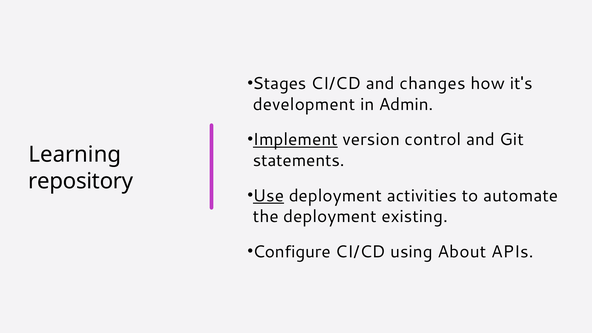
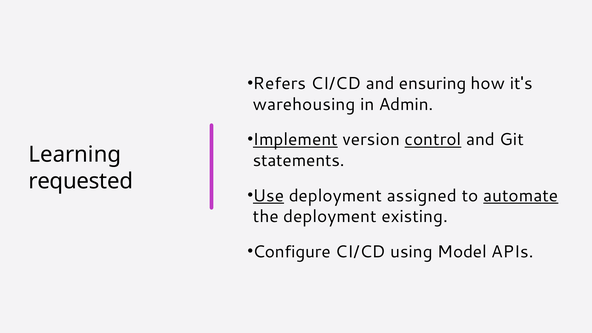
Stages: Stages -> Refers (279, 84)
changes: changes -> ensuring (433, 84)
development: development -> warehousing (304, 104)
control underline: none -> present (433, 140)
repository: repository -> requested (81, 181)
activities: activities -> assigned (422, 196)
automate underline: none -> present (521, 196)
About: About -> Model (462, 252)
